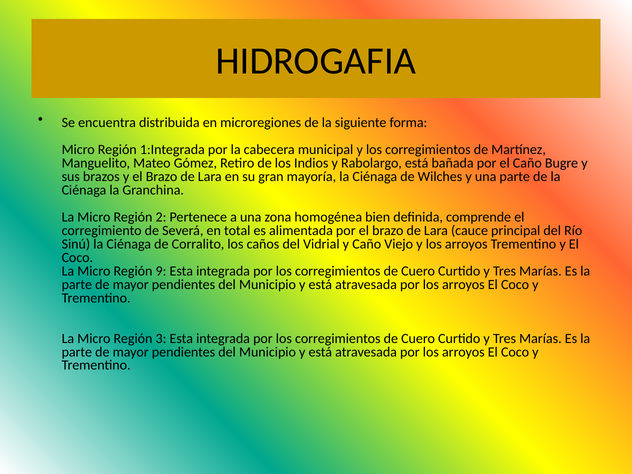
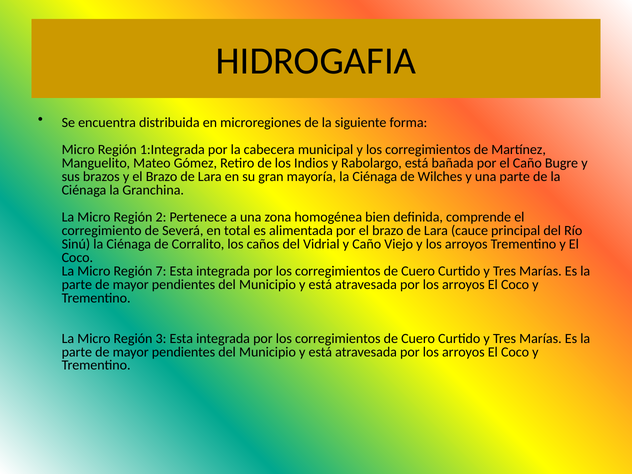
9: 9 -> 7 (161, 271)
